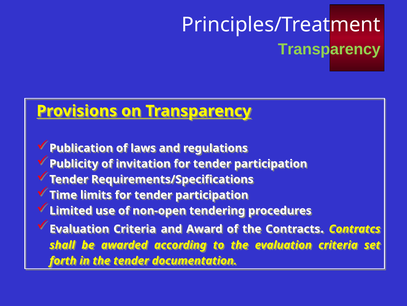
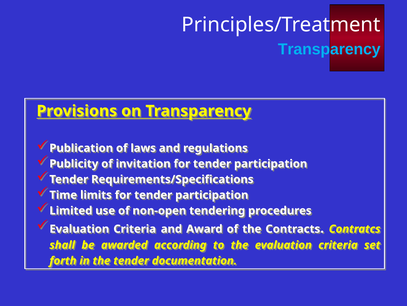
Transparency colour: light green -> light blue (329, 49)
